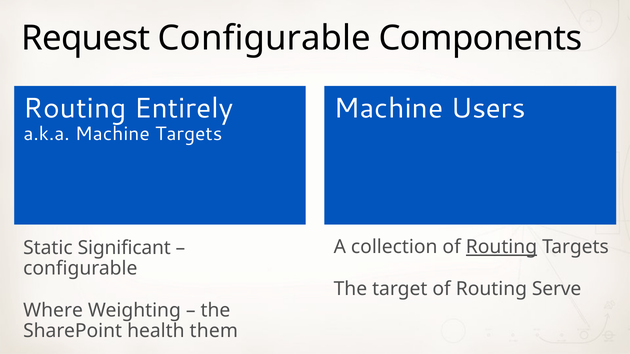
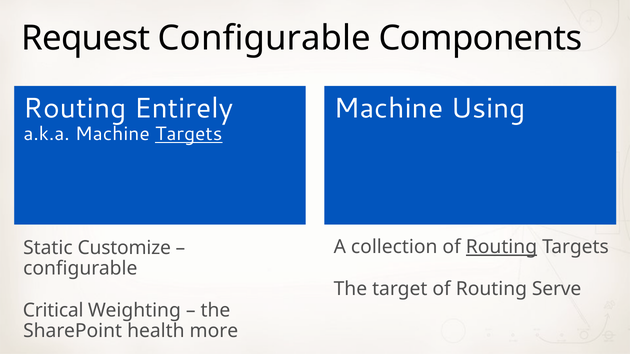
Users: Users -> Using (488, 108)
Targets underline: none -> present (189, 134)
Significant: Significant -> Customize (124, 248)
Where: Where -> Critical (53, 311)
them: them -> more (214, 331)
